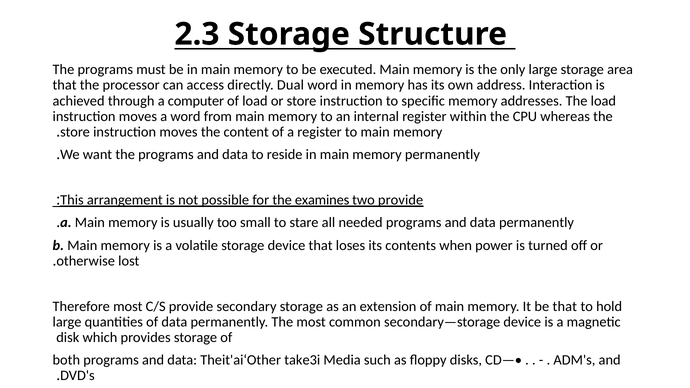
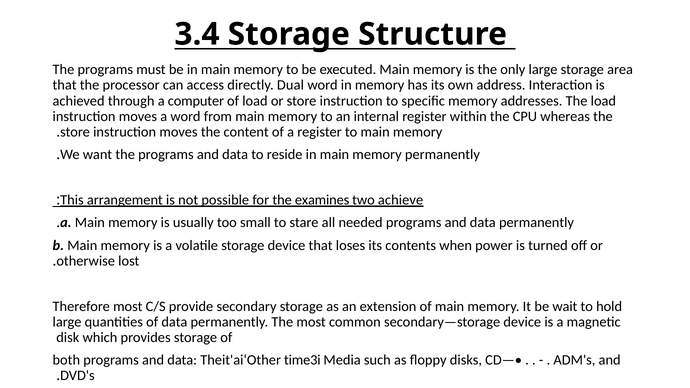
2.3: 2.3 -> 3.4 (197, 34)
two provide: provide -> achieve (401, 200)
be that: that -> wait (565, 306)
take3i: take3i -> time3i (302, 360)
